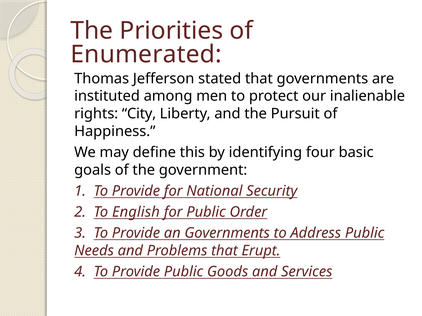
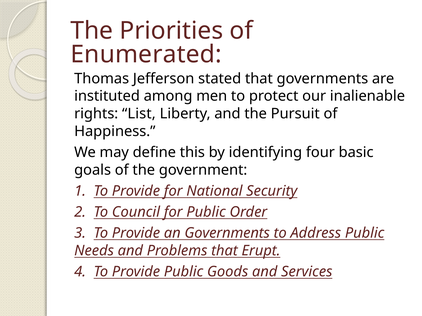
City: City -> List (139, 114)
English: English -> Council (136, 212)
